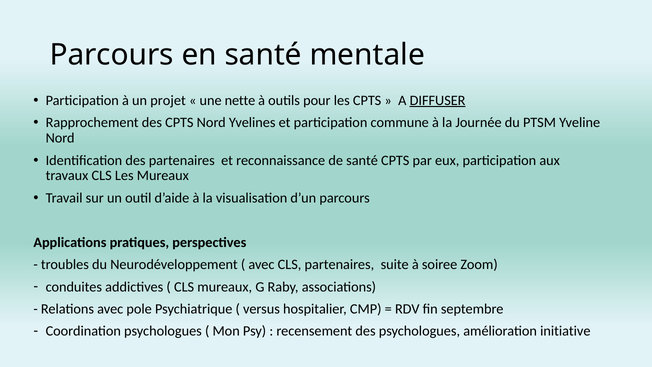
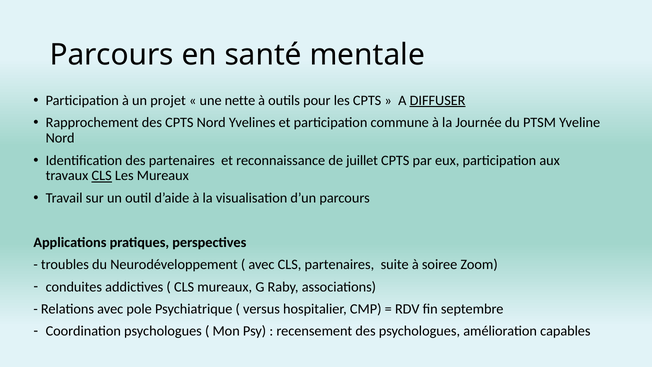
de santé: santé -> juillet (362, 160)
CLS underline: none -> present (102, 176)
initiative: initiative -> capables (565, 331)
